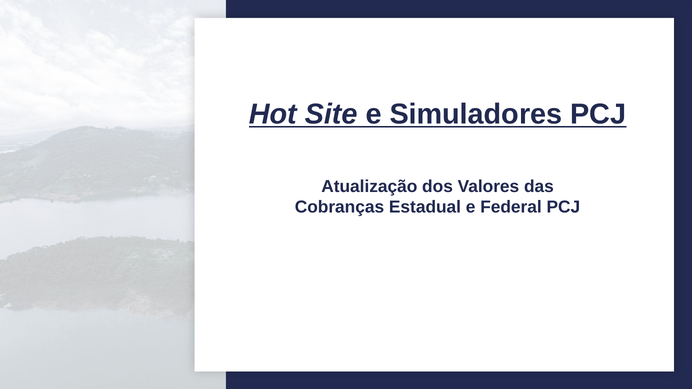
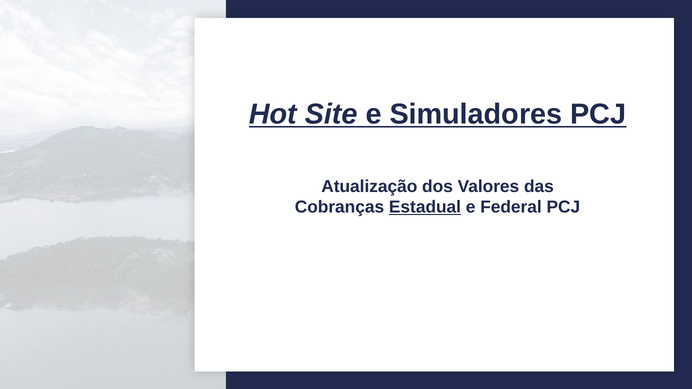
Estadual underline: none -> present (425, 207)
